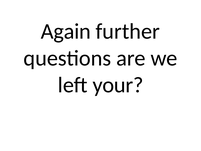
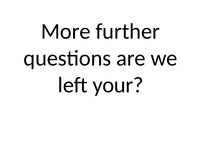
Again: Again -> More (66, 31)
